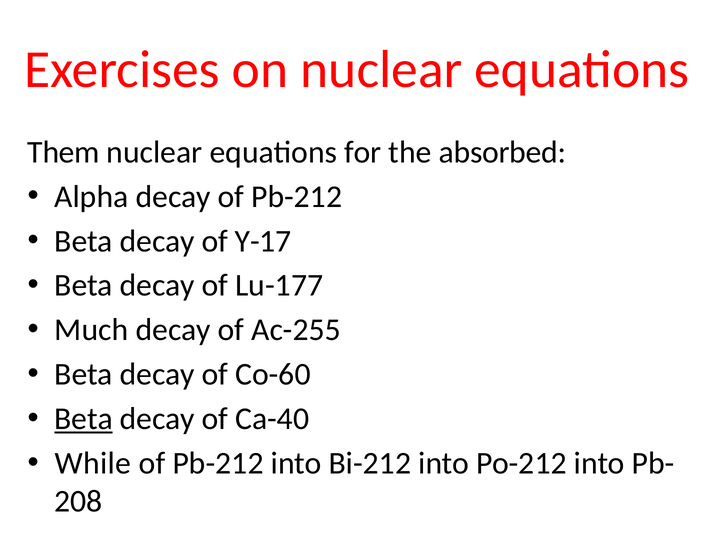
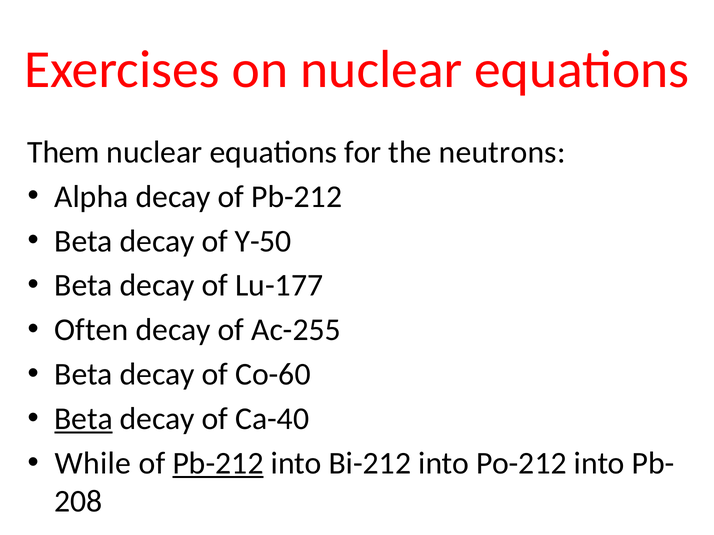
absorbed: absorbed -> neutrons (502, 152)
Y-17: Y-17 -> Y-50 (263, 241)
Much: Much -> Often (91, 330)
Pb-212 underline: none -> present (218, 464)
